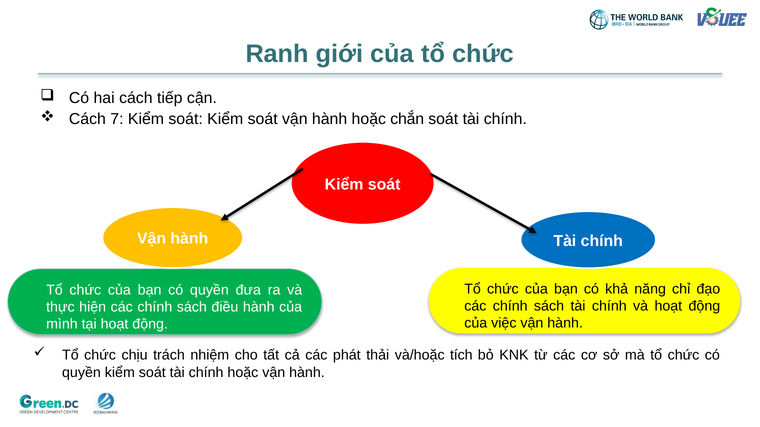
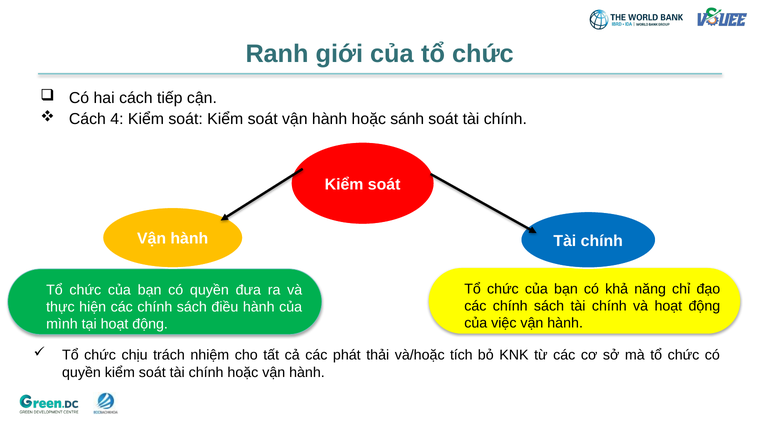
7: 7 -> 4 (117, 119)
chắn: chắn -> sánh (407, 119)
